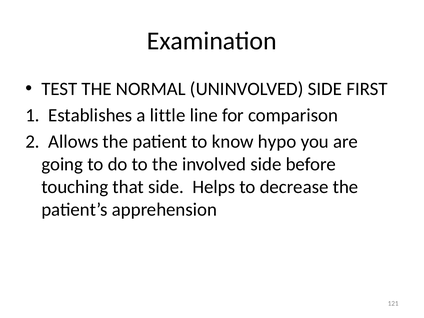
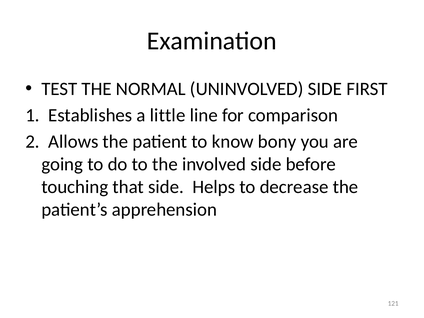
hypo: hypo -> bony (277, 142)
